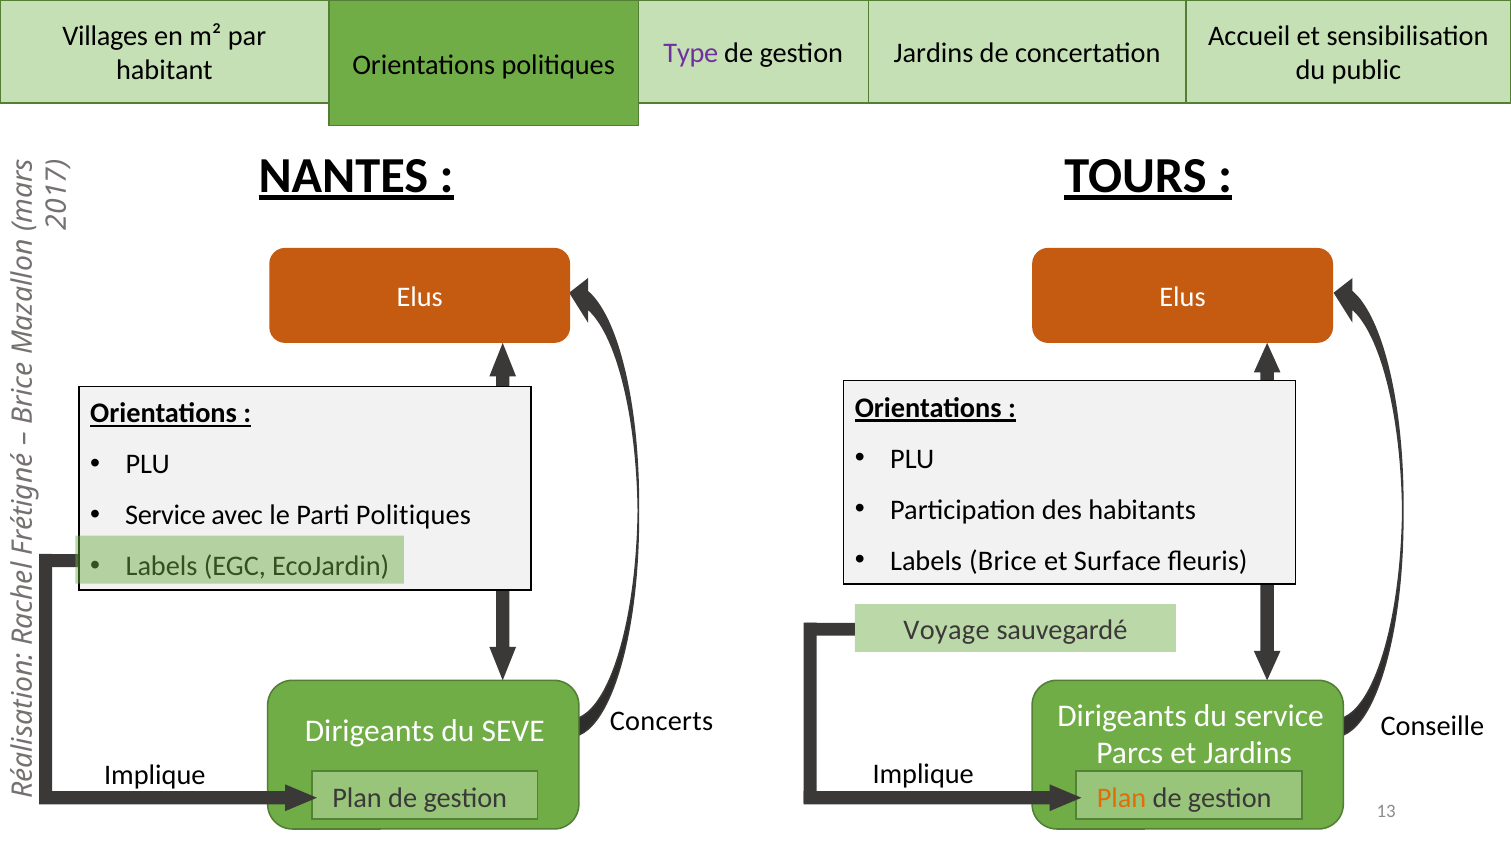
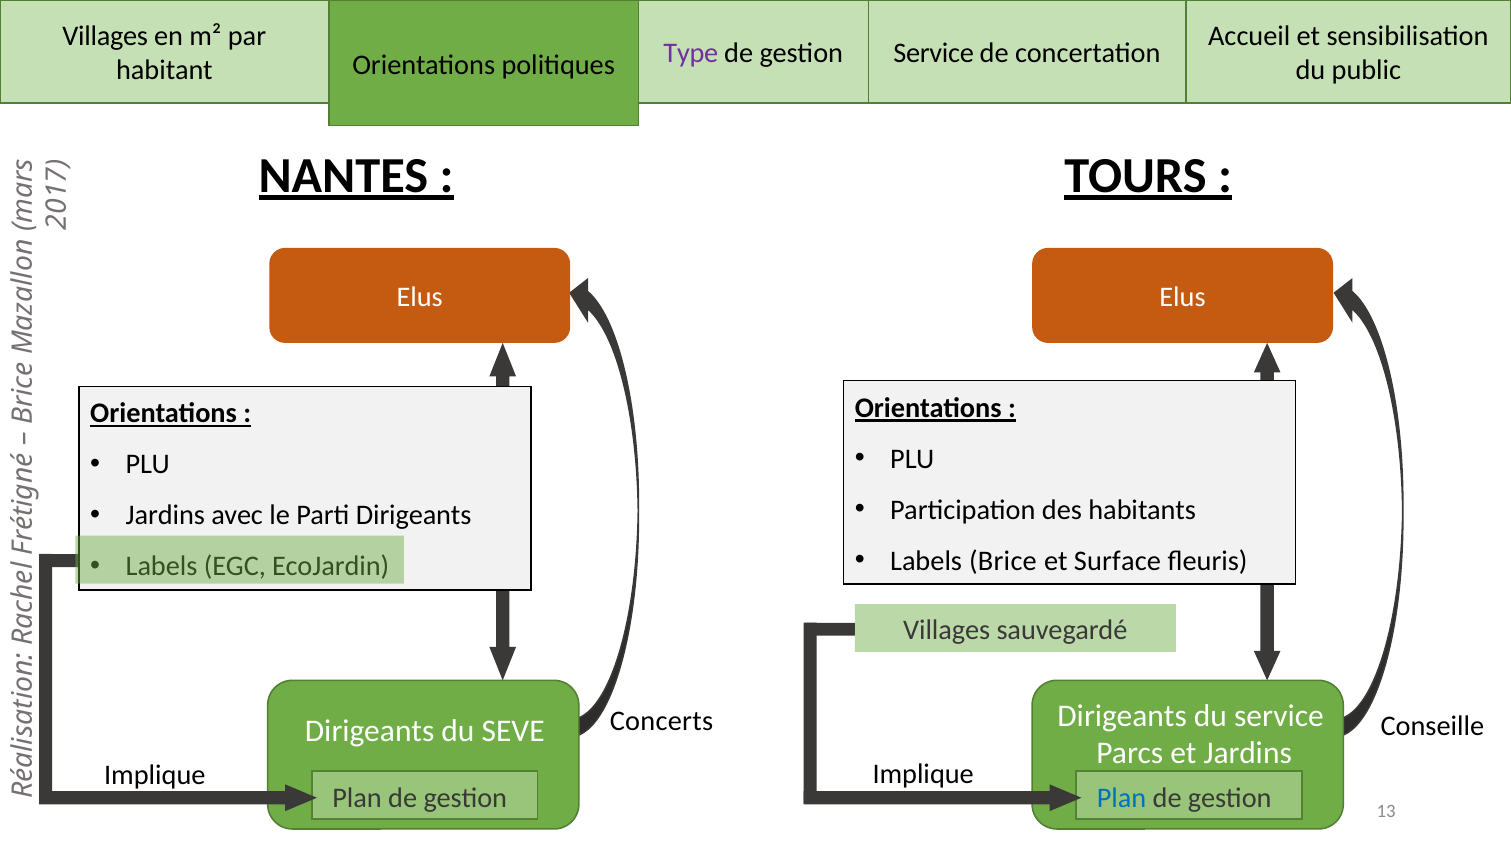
gestion Jardins: Jardins -> Service (934, 54)
Service: Service -> Jardins (165, 516)
Parti Politiques: Politiques -> Dirigeants (414, 516)
Voyage: Voyage -> Villages (947, 630)
Plan colour: orange -> blue (1122, 798)
